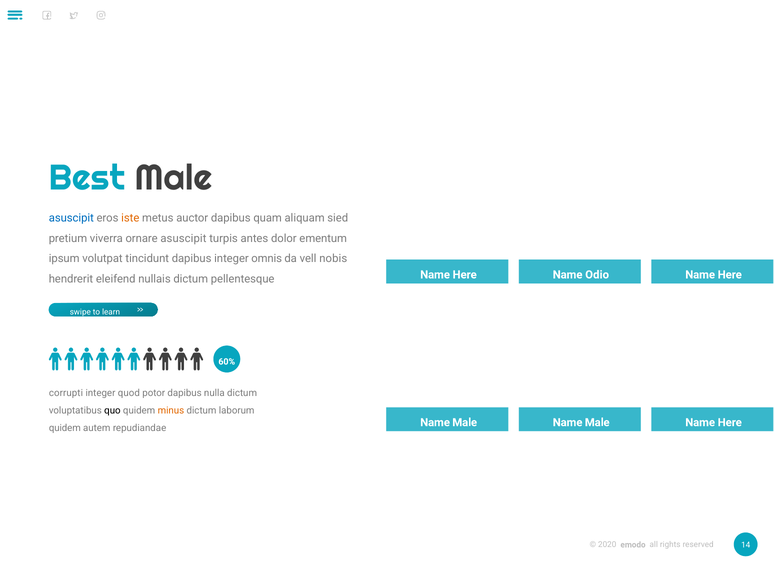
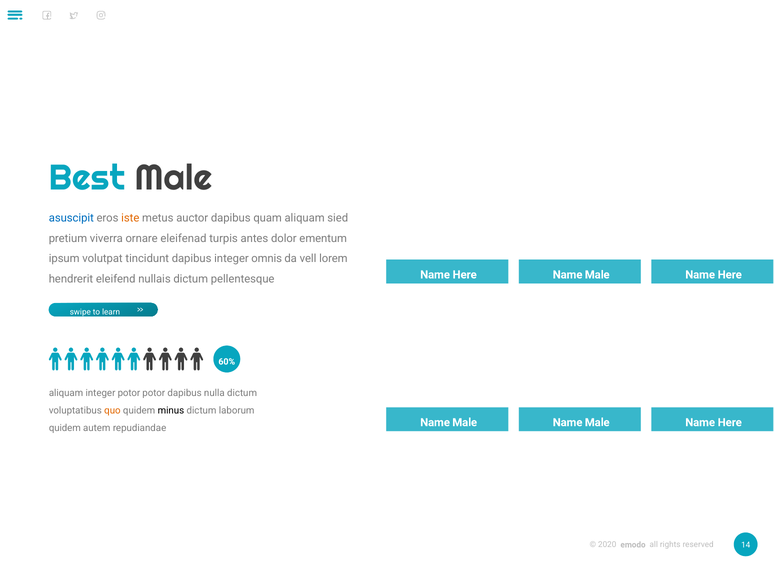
ornare asuscipit: asuscipit -> eleifenad (183, 238)
nobis: nobis -> lorem (333, 258)
Odio: Odio -> Male (597, 274)
corrupti: corrupti -> aliquam (66, 393)
integer quod: quod -> potor (129, 393)
quo colour: black -> orange (112, 410)
minus colour: orange -> black (171, 410)
